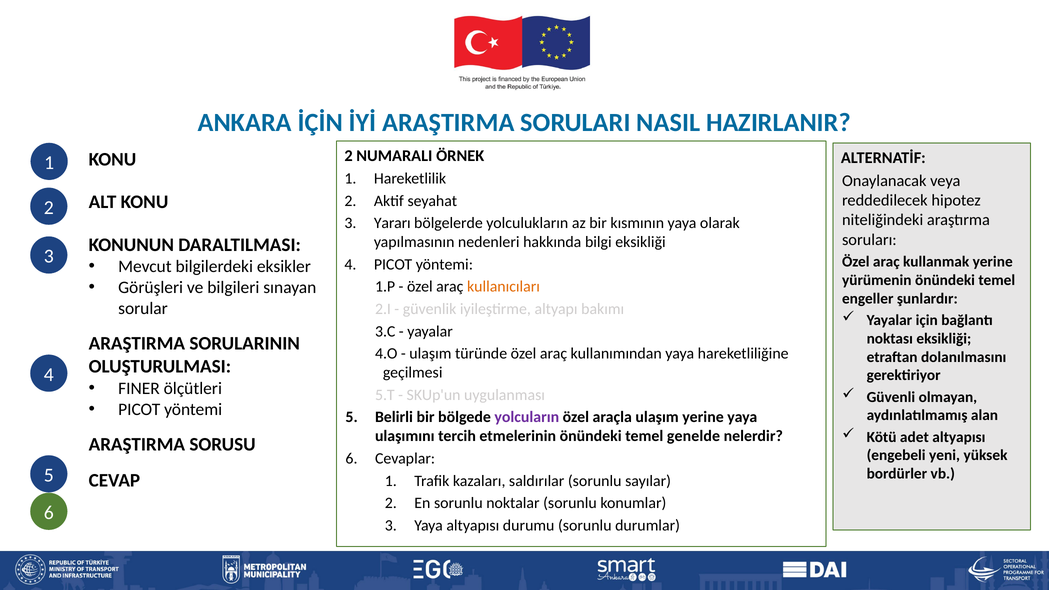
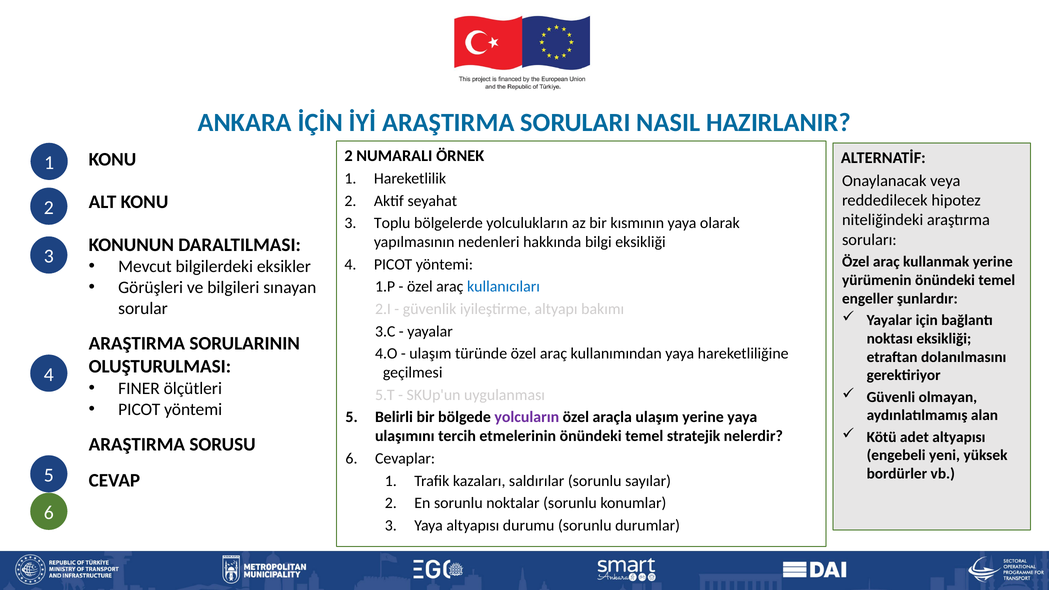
Yararı: Yararı -> Toplu (392, 223)
kullanıcıları colour: orange -> blue (503, 287)
genelde: genelde -> stratejik (694, 436)
